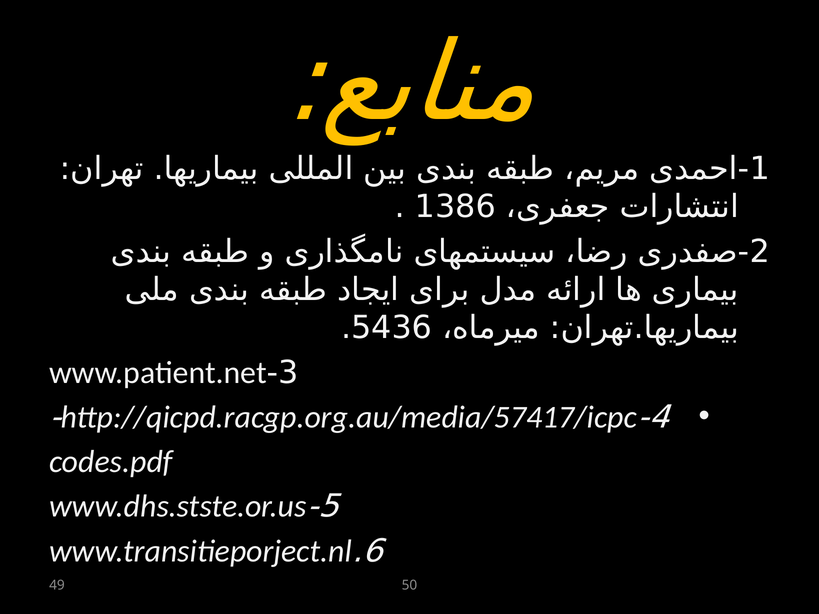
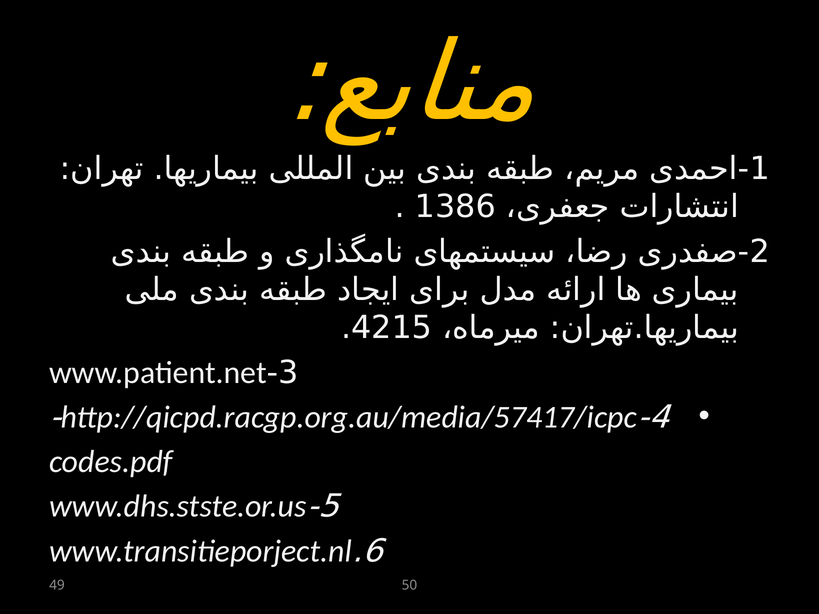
5436: 5436 -> 4215 (392, 328)
